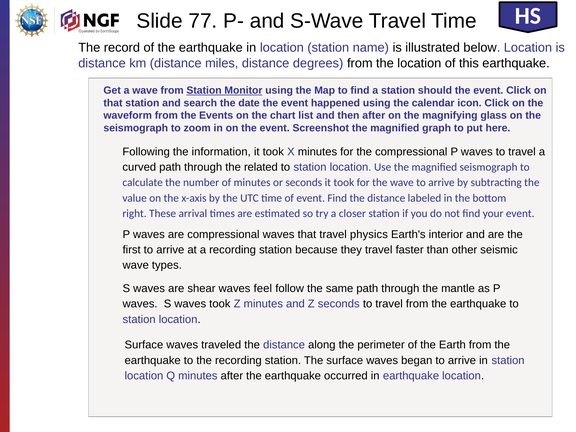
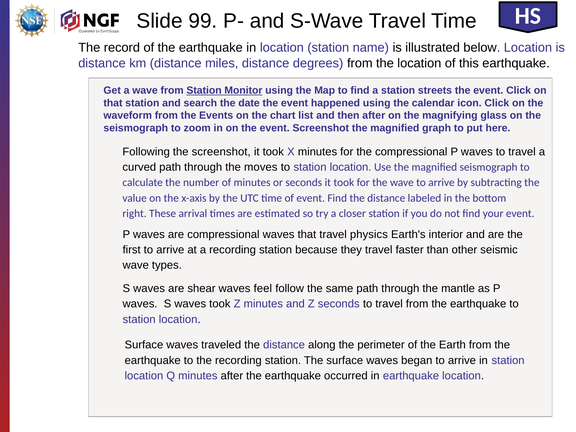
77: 77 -> 99 (203, 21)
should: should -> streets (435, 90)
the information: information -> screenshot (221, 152)
related: related -> moves (261, 167)
